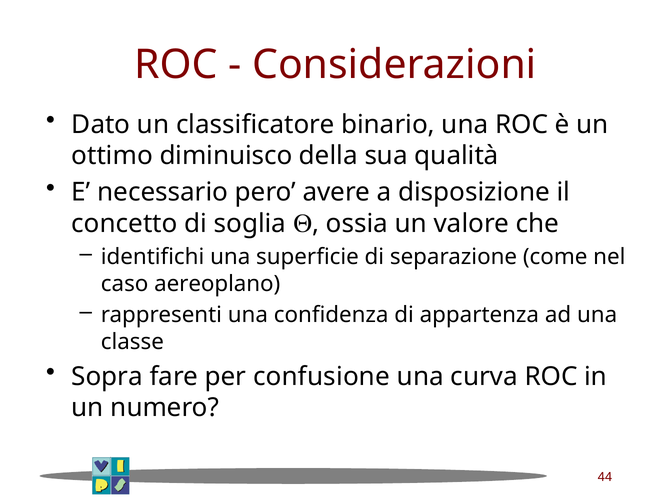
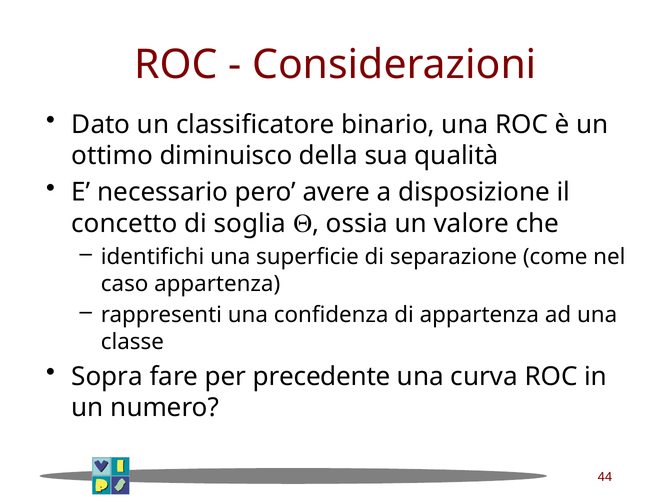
caso aereoplano: aereoplano -> appartenza (217, 284)
confusione: confusione -> precedente (322, 377)
